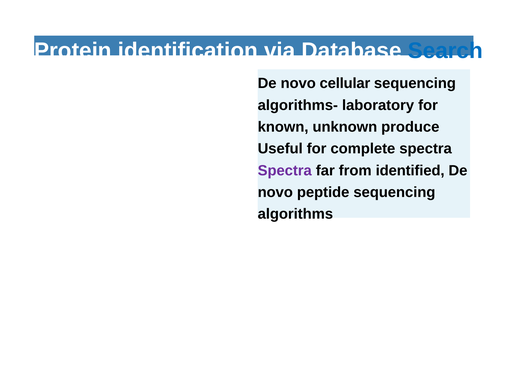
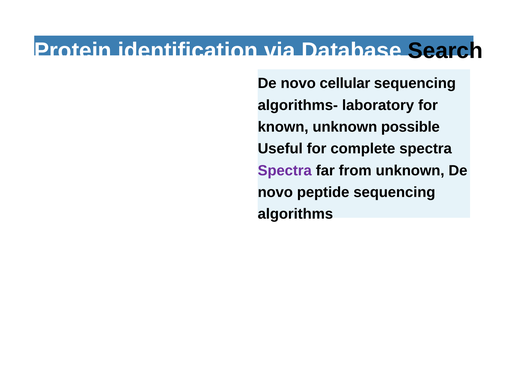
Search colour: blue -> black (445, 51)
produce: produce -> possible (410, 127)
from identified: identified -> unknown (410, 170)
